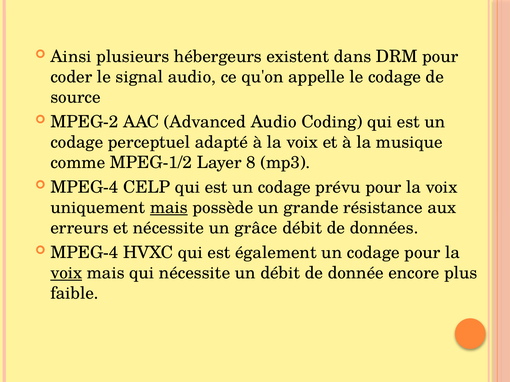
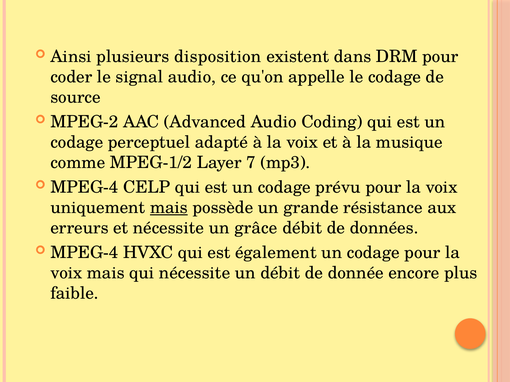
hébergeurs: hébergeurs -> disposition (218, 57)
8: 8 -> 7 (251, 163)
voix underline: present -> none (66, 273)
